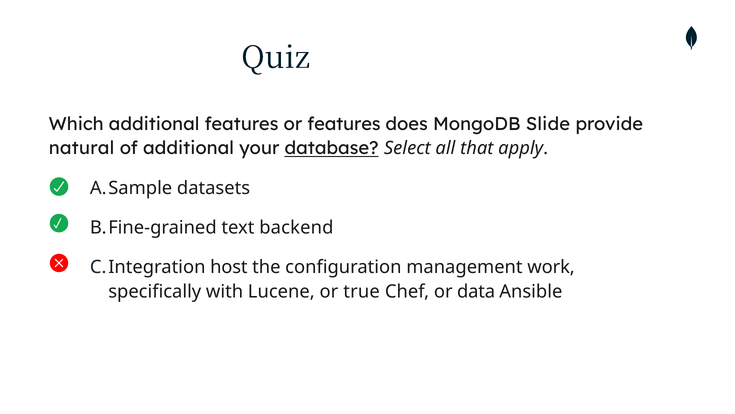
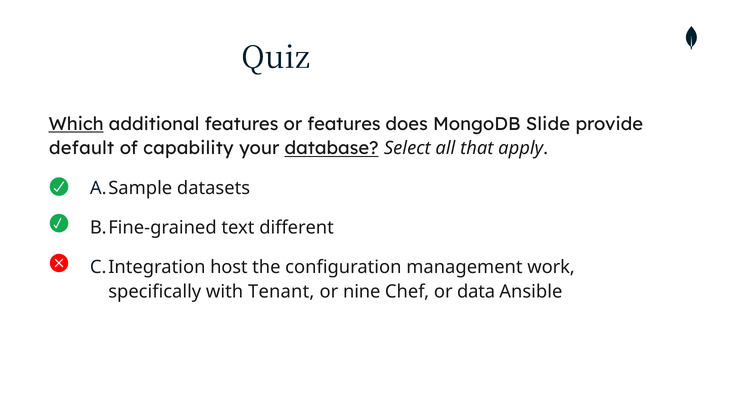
Which underline: none -> present (76, 124)
natural: natural -> default (82, 148)
of additional: additional -> capability (188, 148)
backend: backend -> different (297, 227)
Lucene: Lucene -> Tenant (281, 291)
true: true -> nine (362, 291)
